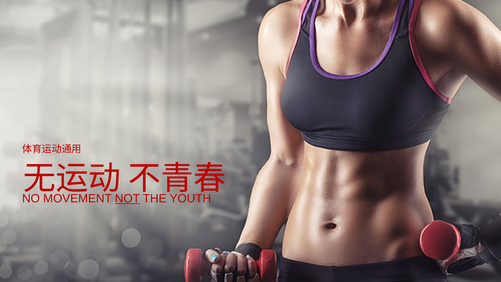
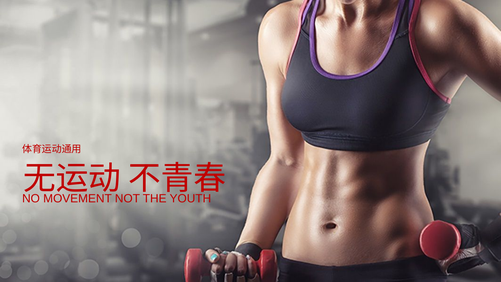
NOT underline: present -> none (127, 198)
